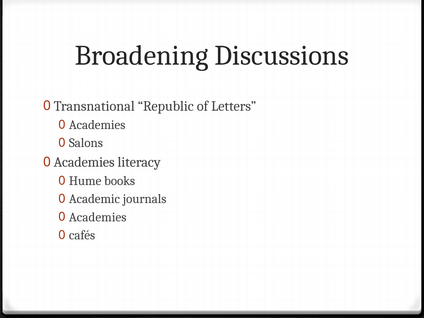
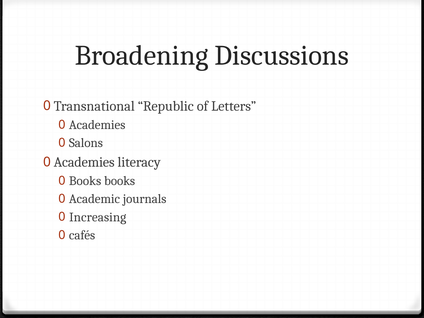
Hume: Hume -> Books (85, 181)
Academies: Academies -> Increasing (98, 217)
